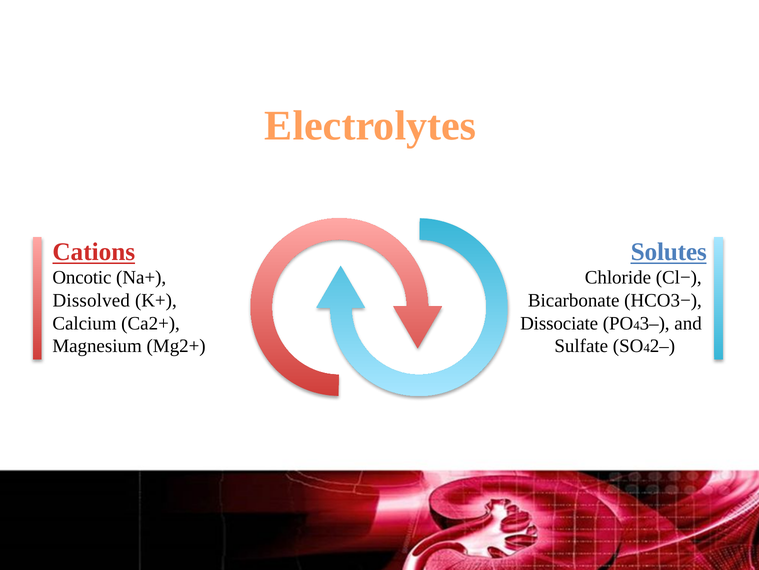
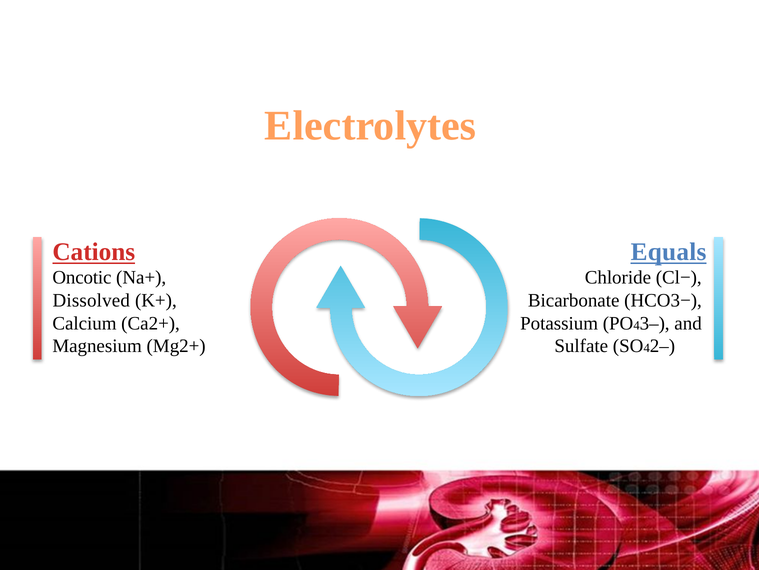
Solutes: Solutes -> Equals (669, 252)
Dissociate: Dissociate -> Potassium (559, 323)
